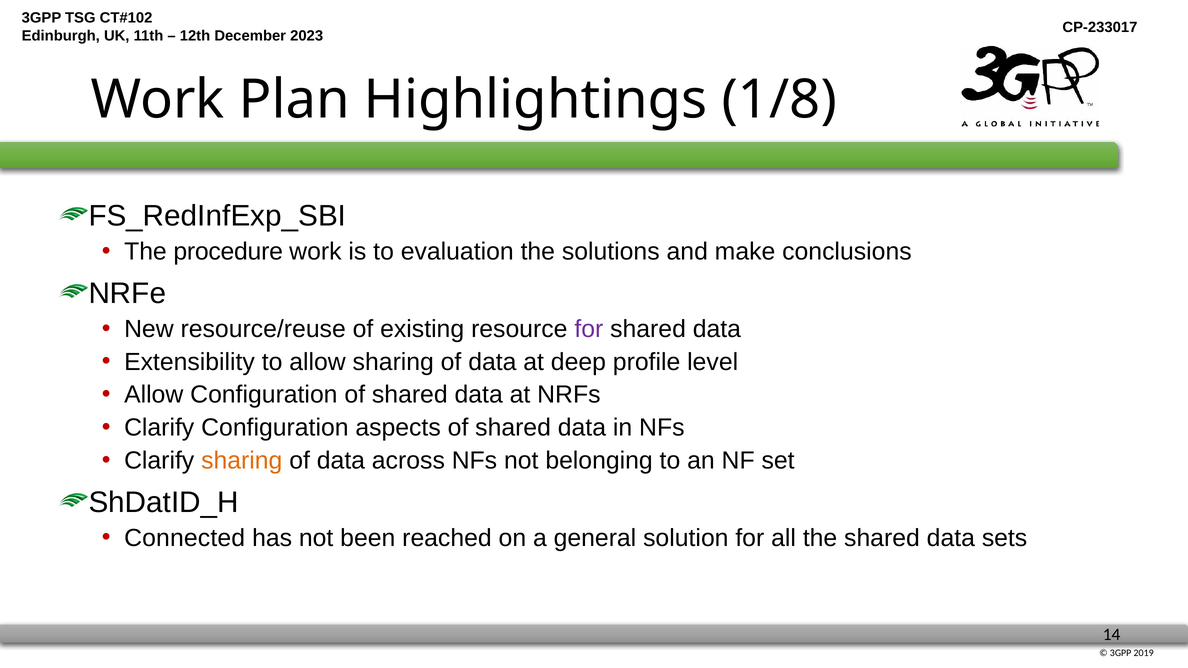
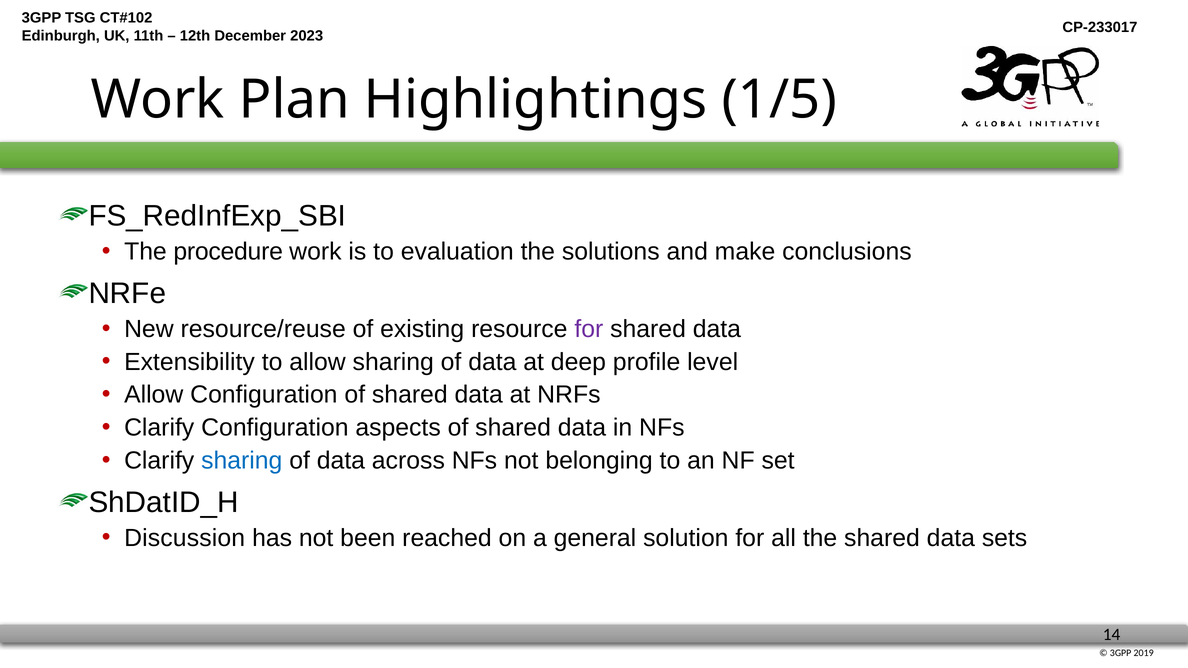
1/8: 1/8 -> 1/5 (779, 100)
sharing colour: orange -> blue (242, 461)
Connected: Connected -> Discussion (185, 538)
